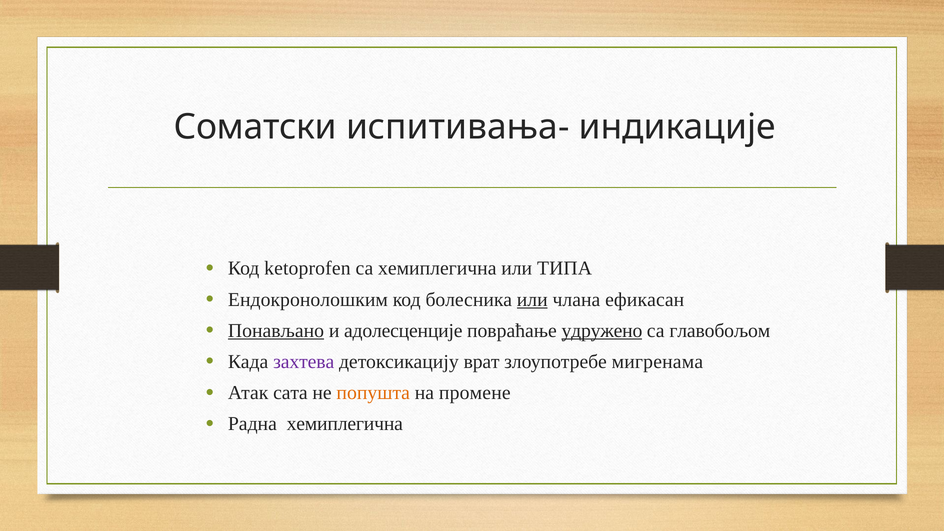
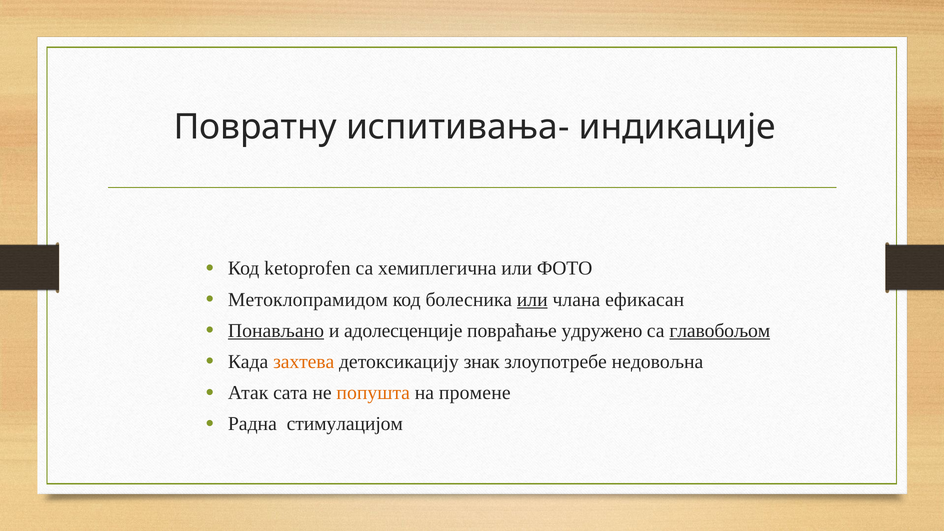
Соматски: Соматски -> Повратну (255, 127)
ТИПА: ТИПА -> ФОТО (565, 268)
Ендокронолошким: Ендокронолошким -> Метоклопрамидом (308, 300)
удружено underline: present -> none (602, 331)
главобољом underline: none -> present (720, 331)
захтева colour: purple -> orange (304, 362)
врат: врат -> знак (482, 362)
мигренама: мигренама -> недовољна (657, 362)
Радна хемиплегична: хемиплегична -> стимулацијом (345, 424)
